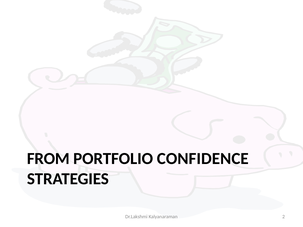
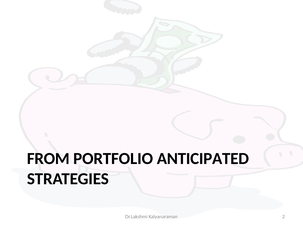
CONFIDENCE: CONFIDENCE -> ANTICIPATED (203, 159)
